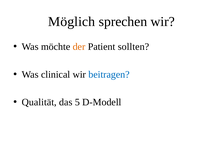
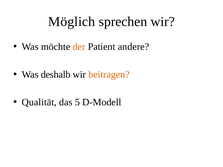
sollten: sollten -> andere (133, 47)
clinical: clinical -> deshalb (56, 75)
beitragen colour: blue -> orange (109, 75)
